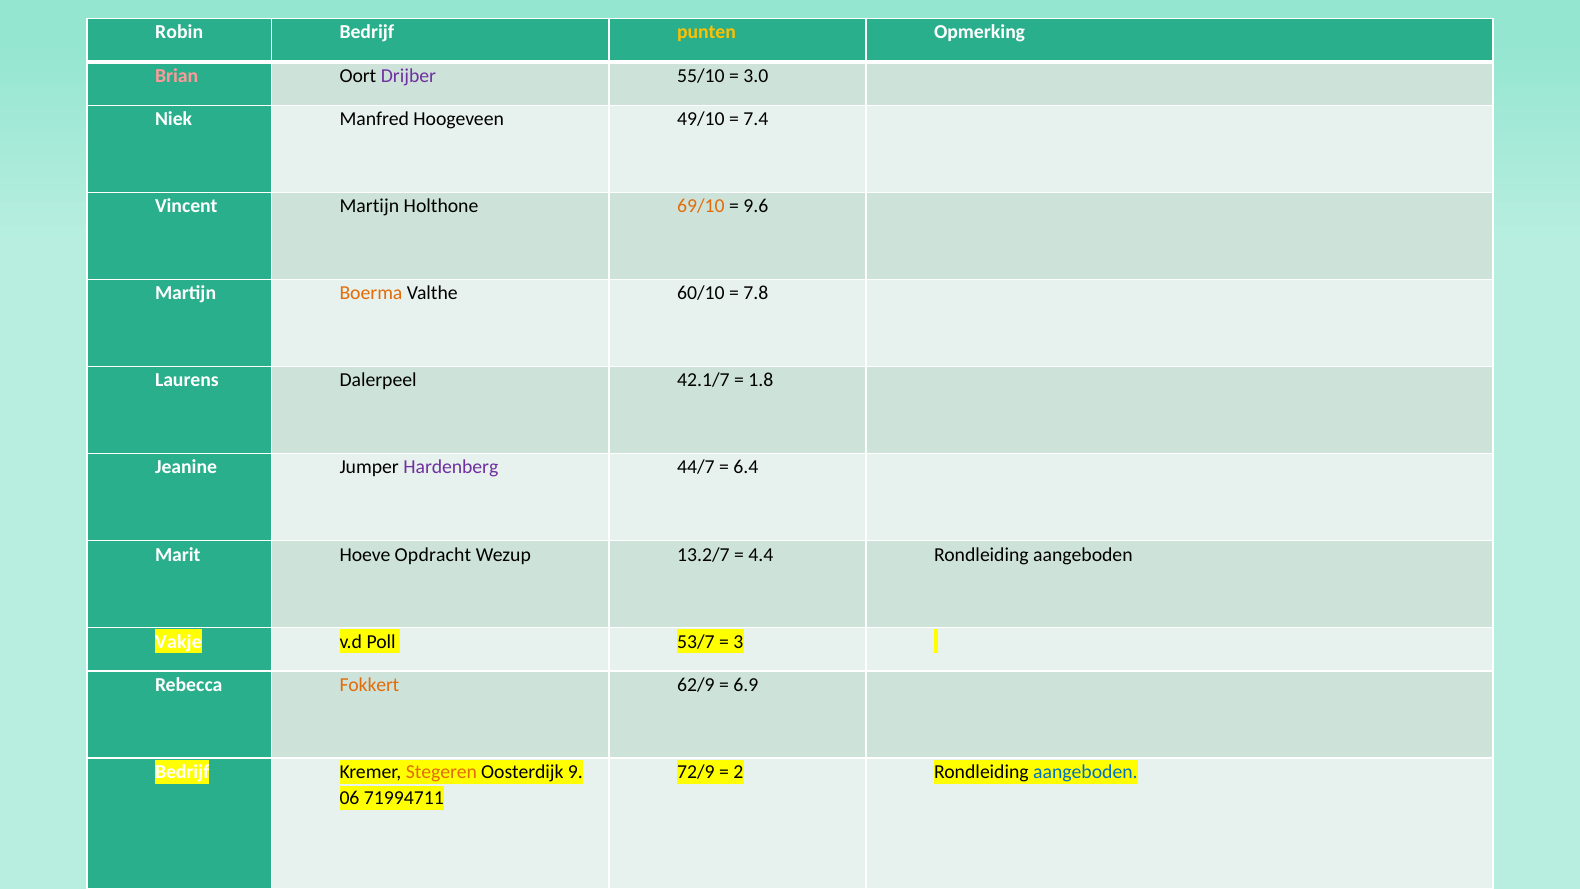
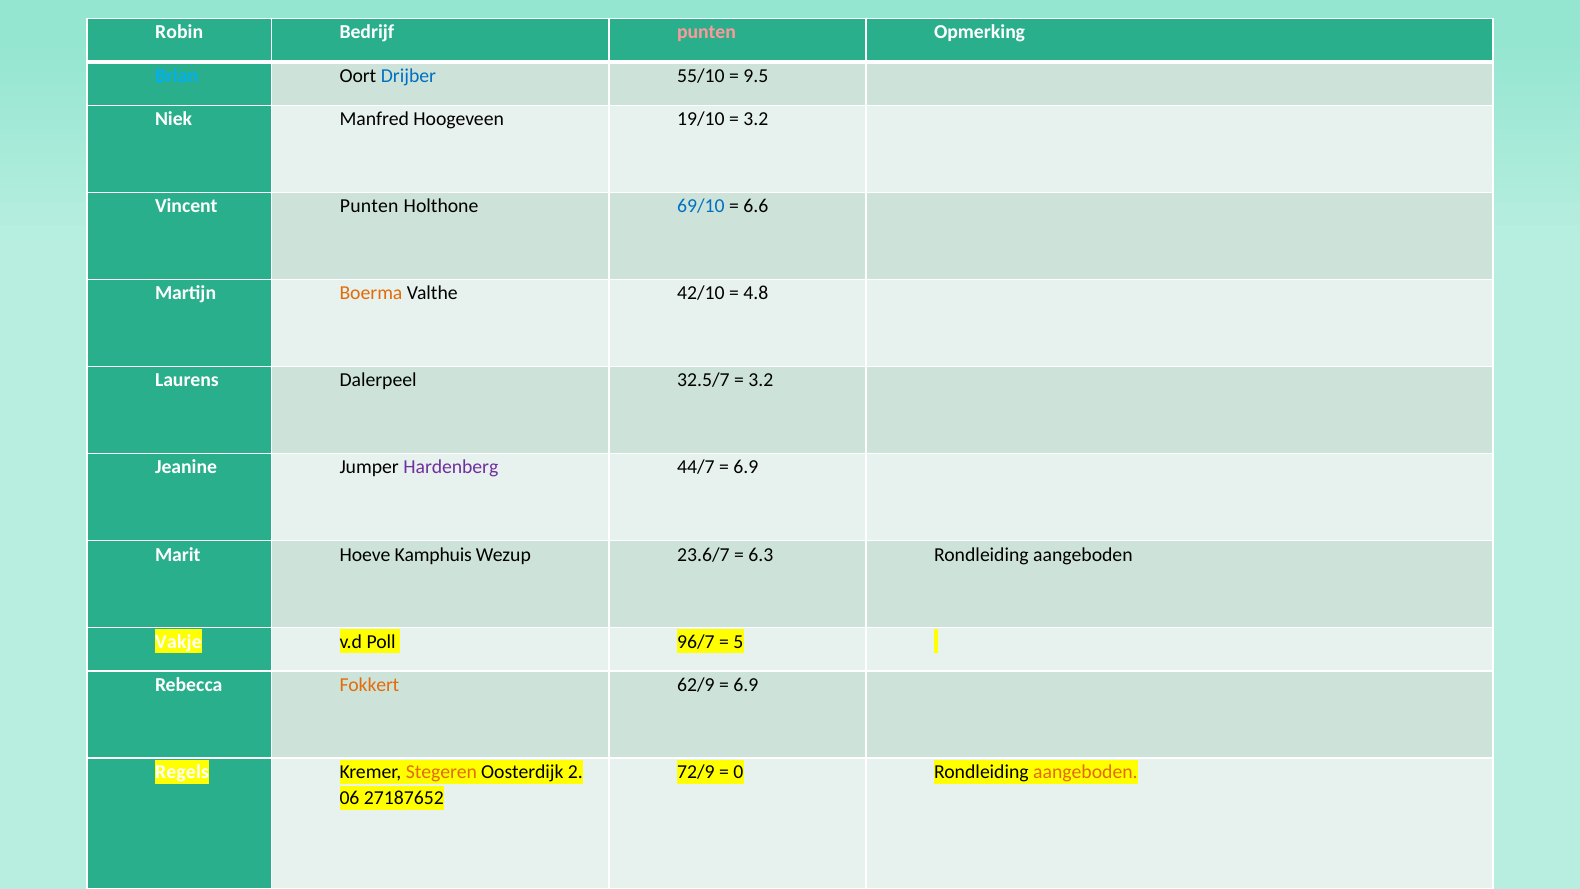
punten colour: yellow -> pink (707, 32)
Brian colour: pink -> light blue (177, 76)
Drijber colour: purple -> blue (408, 76)
3.0: 3.0 -> 9.5 (756, 76)
49/10: 49/10 -> 19/10 (701, 119)
7.4: 7.4 -> 3.2 (756, 119)
Vincent Martijn: Martijn -> Punten (369, 206)
69/10 colour: orange -> blue (701, 206)
9.6: 9.6 -> 6.6 (756, 206)
60/10: 60/10 -> 42/10 (701, 293)
7.8: 7.8 -> 4.8 (756, 293)
42.1/7: 42.1/7 -> 32.5/7 (703, 380)
1.8: 1.8 -> 3.2 (761, 380)
6.4: 6.4 -> 6.9 (746, 467)
Opdracht: Opdracht -> Kamphuis (433, 554)
13.2/7: 13.2/7 -> 23.6/7 (703, 554)
4.4: 4.4 -> 6.3 (761, 554)
53/7: 53/7 -> 96/7 (696, 641)
3: 3 -> 5 (738, 641)
Bedrijf: Bedrijf -> Regels (182, 772)
9: 9 -> 2 (575, 772)
2: 2 -> 0 (738, 772)
aangeboden colour: blue -> orange (1085, 772)
71994711: 71994711 -> 27187652 (404, 798)
